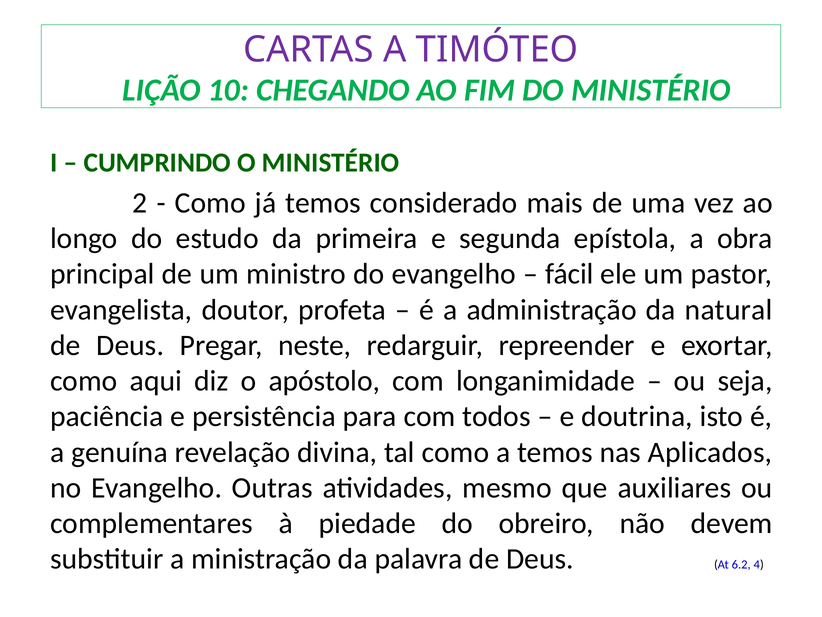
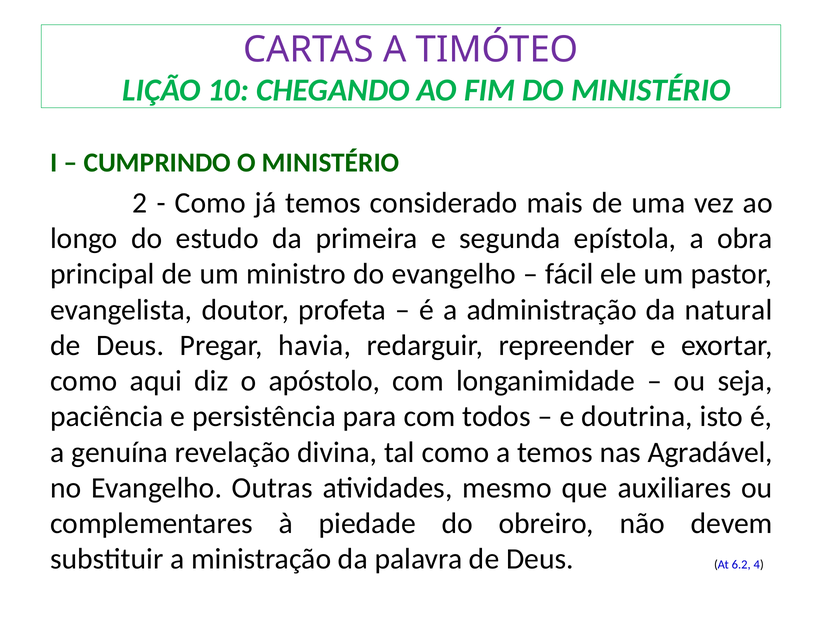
neste: neste -> havia (315, 345)
Aplicados: Aplicados -> Agradável (710, 452)
